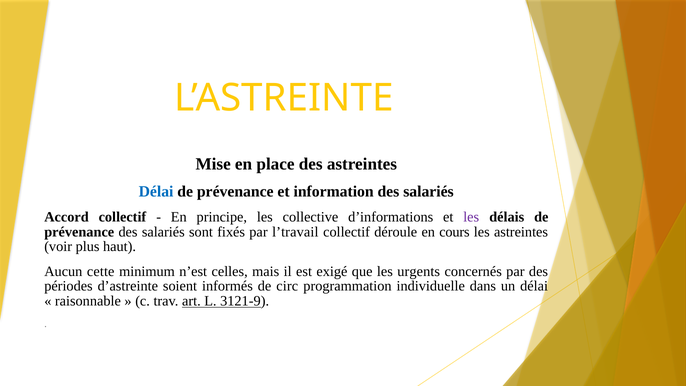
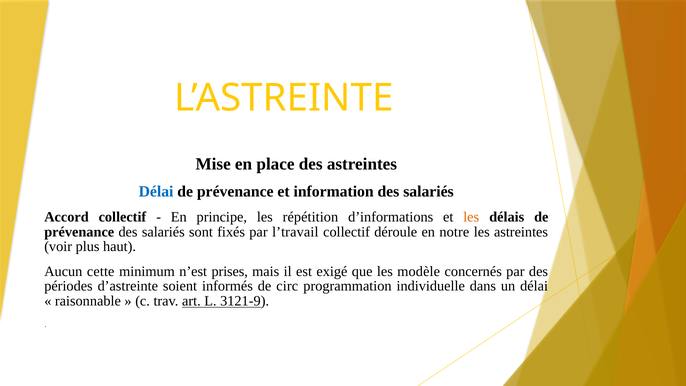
collective: collective -> répétition (310, 217)
les colour: purple -> orange (471, 217)
cours: cours -> notre (454, 232)
celles: celles -> prises (230, 271)
urgents: urgents -> modèle (419, 271)
